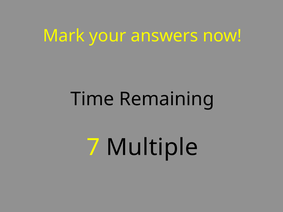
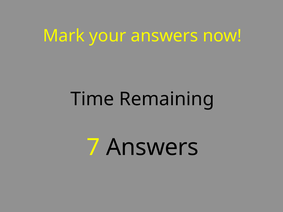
7 Multiple: Multiple -> Answers (152, 148)
